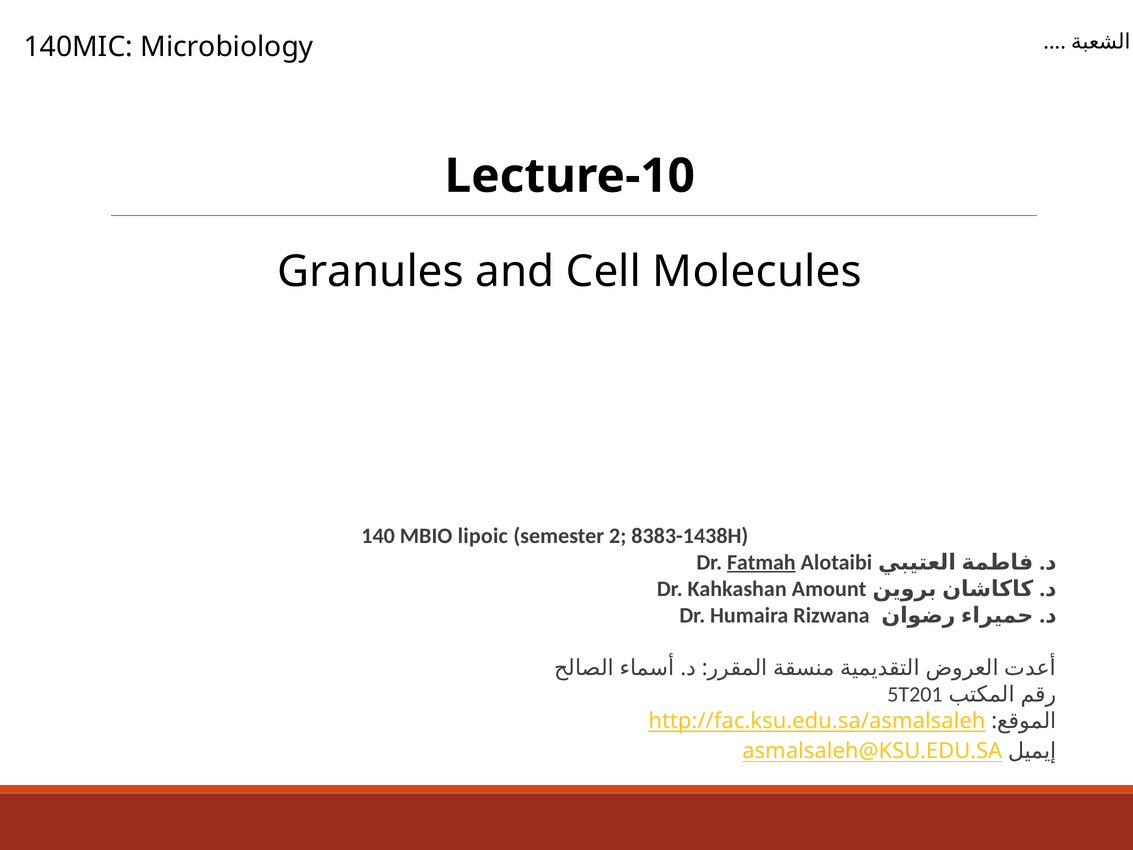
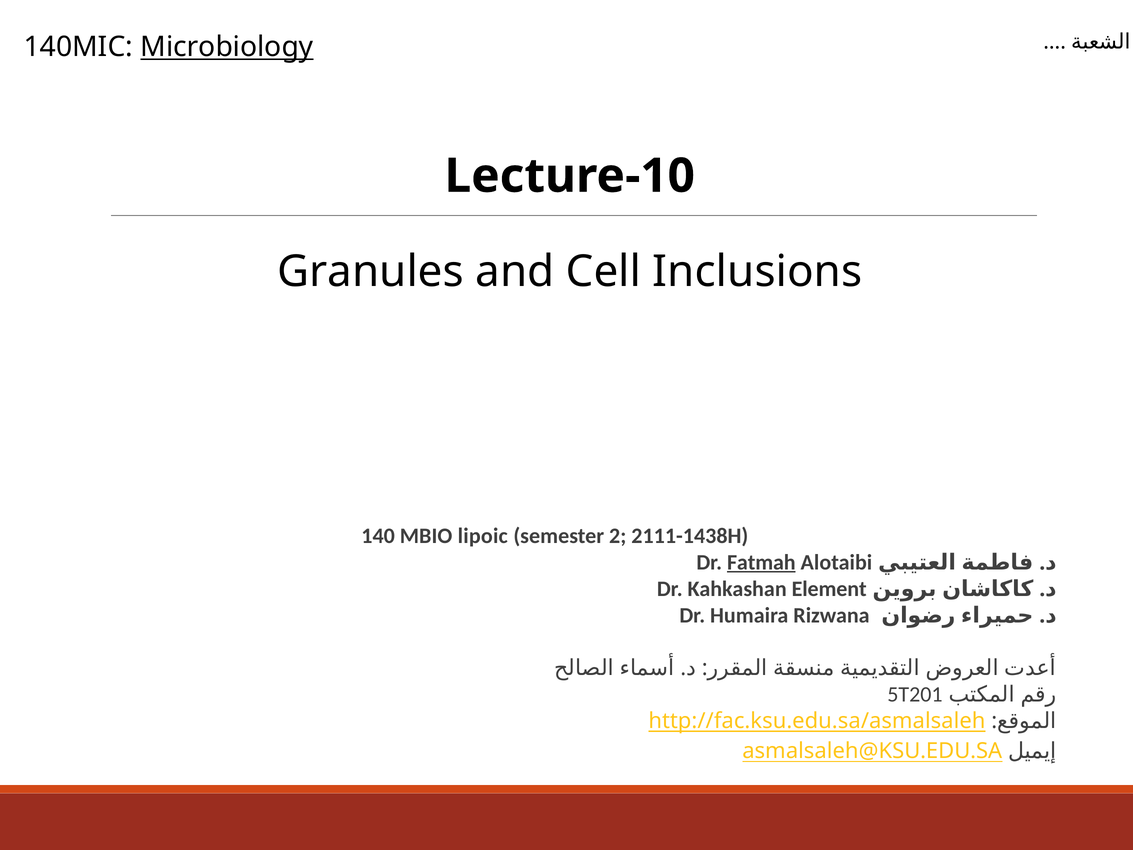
Microbiology underline: none -> present (227, 47)
Molecules: Molecules -> Inclusions (757, 272)
8383-1438H: 8383-1438H -> 2111-1438H (690, 536)
Amount: Amount -> Element (829, 589)
